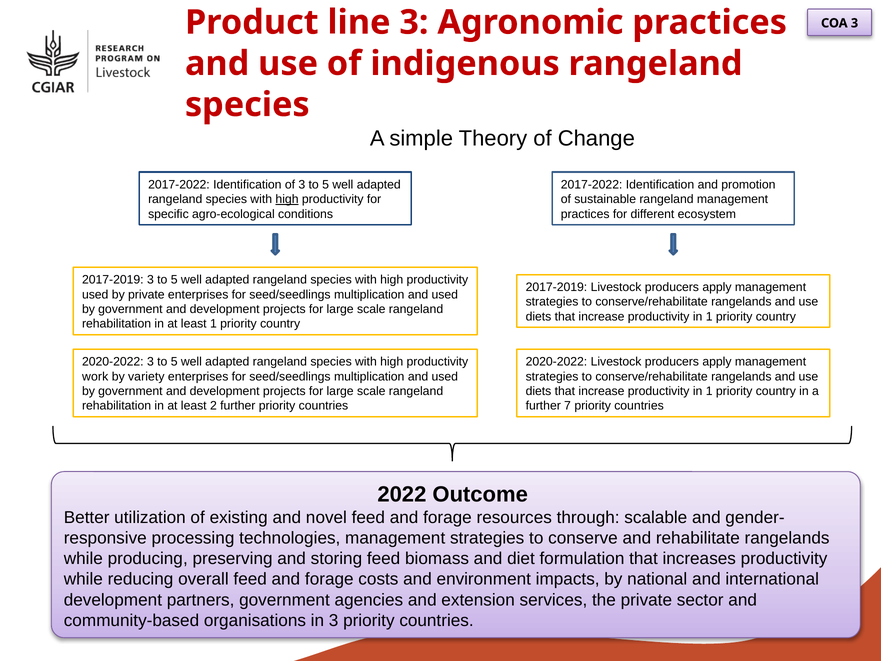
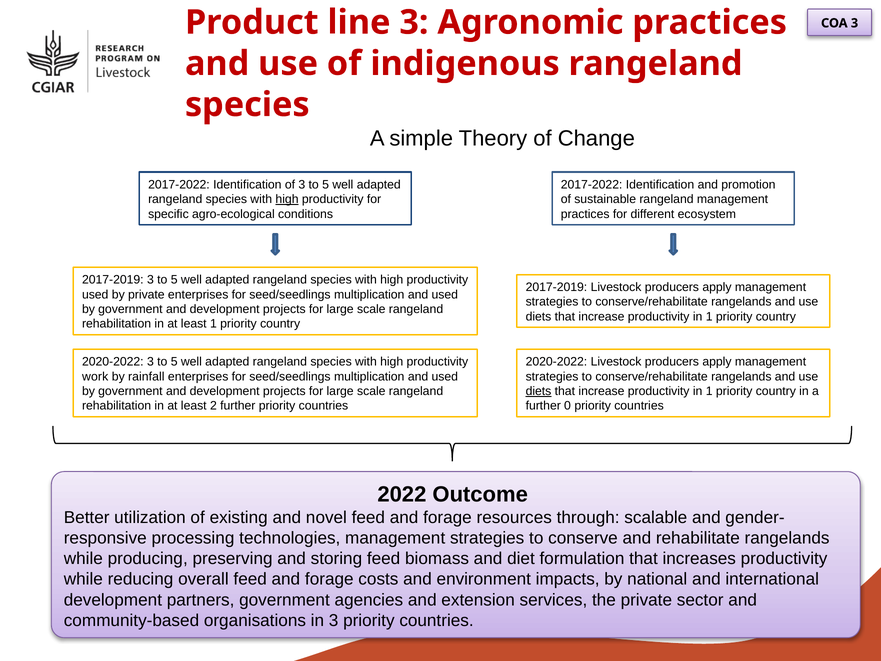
variety: variety -> rainfall (146, 376)
diets underline: none -> present (539, 391)
7: 7 -> 0 (568, 406)
